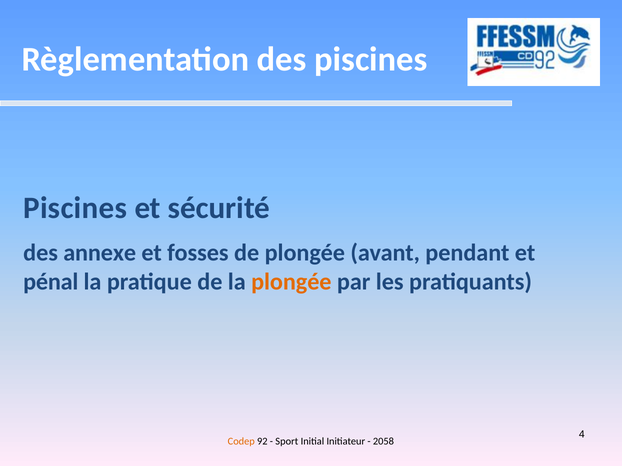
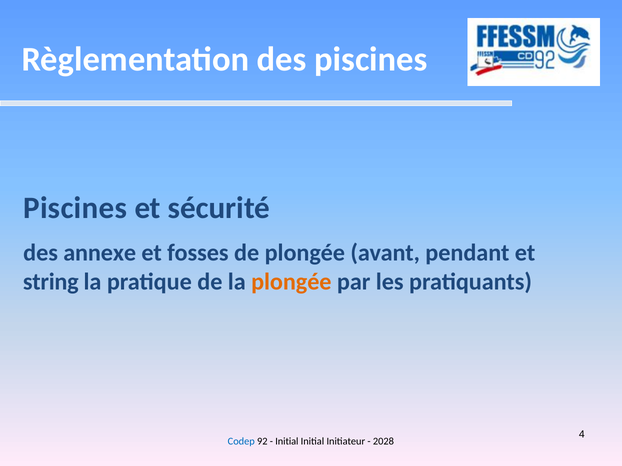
pénal: pénal -> string (51, 282)
Codep colour: orange -> blue (241, 442)
Sport: Sport -> Initial (287, 442)
2058: 2058 -> 2028 (383, 442)
